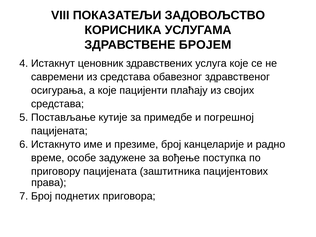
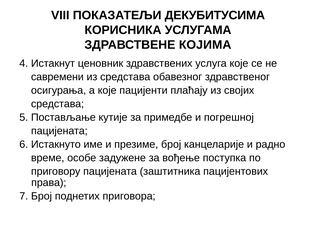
ЗАДОВОЉСТВО: ЗАДОВОЉСТВО -> ДЕКУБИТУСИМА (215, 15)
БРОЈЕМ: БРОЈЕМ -> КОЈИМА (205, 45)
